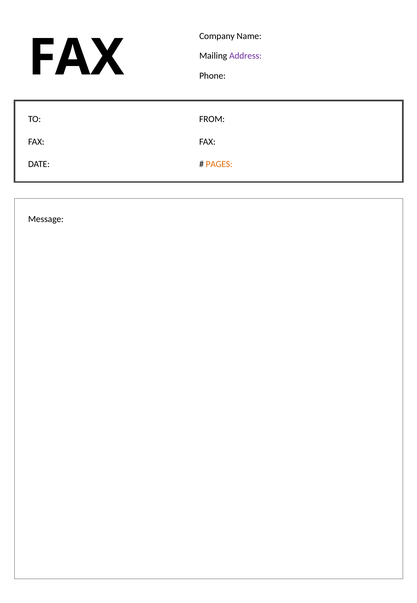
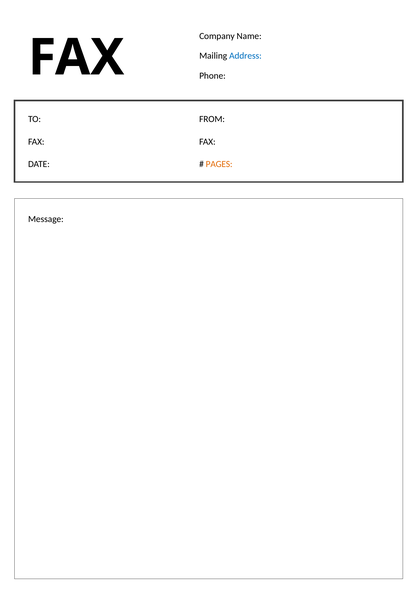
Address colour: purple -> blue (245, 56)
